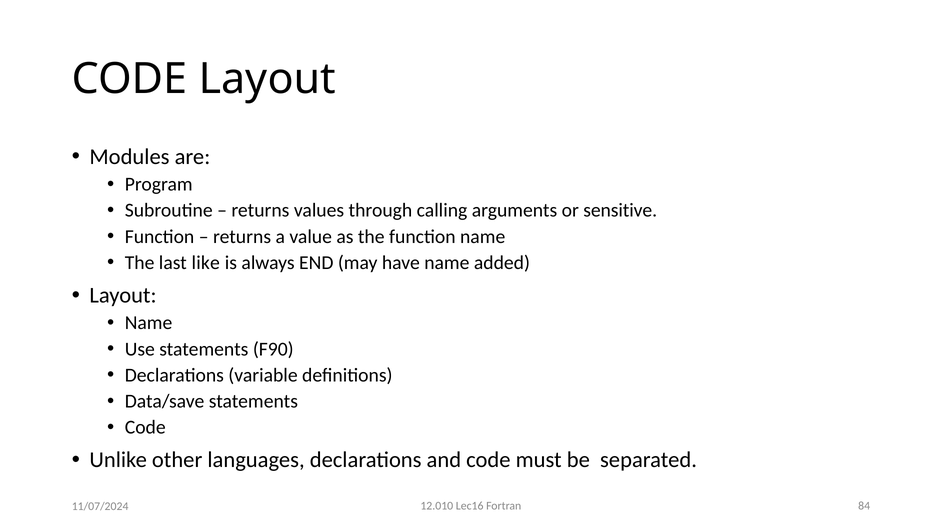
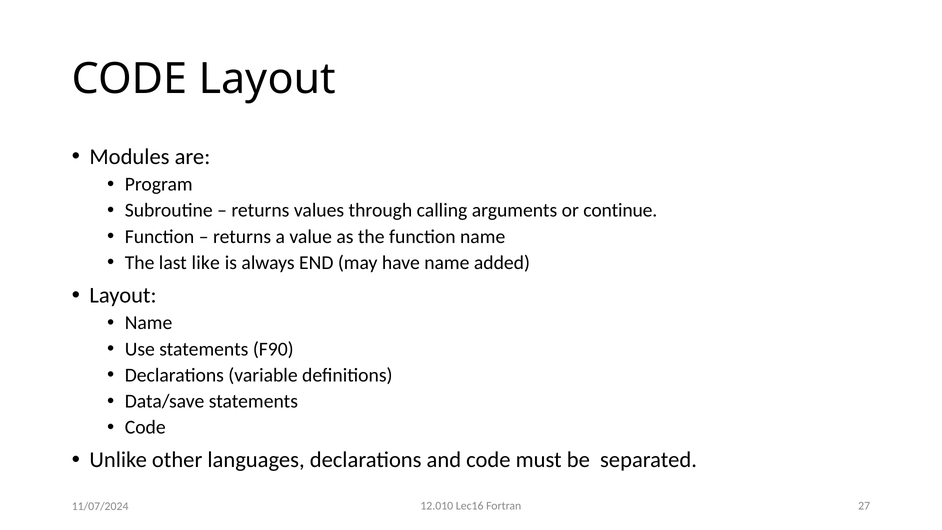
sensitive: sensitive -> continue (620, 210)
84: 84 -> 27 (864, 506)
